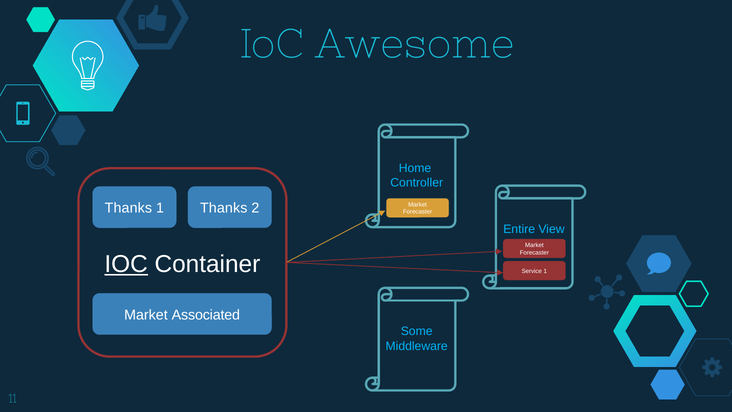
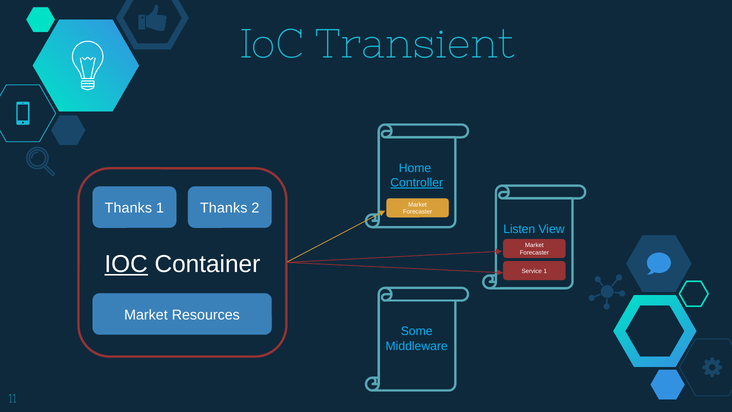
Awesome: Awesome -> Transient (415, 44)
Controller underline: none -> present (417, 183)
Entire: Entire -> Listen (519, 229)
Associated: Associated -> Resources (206, 315)
